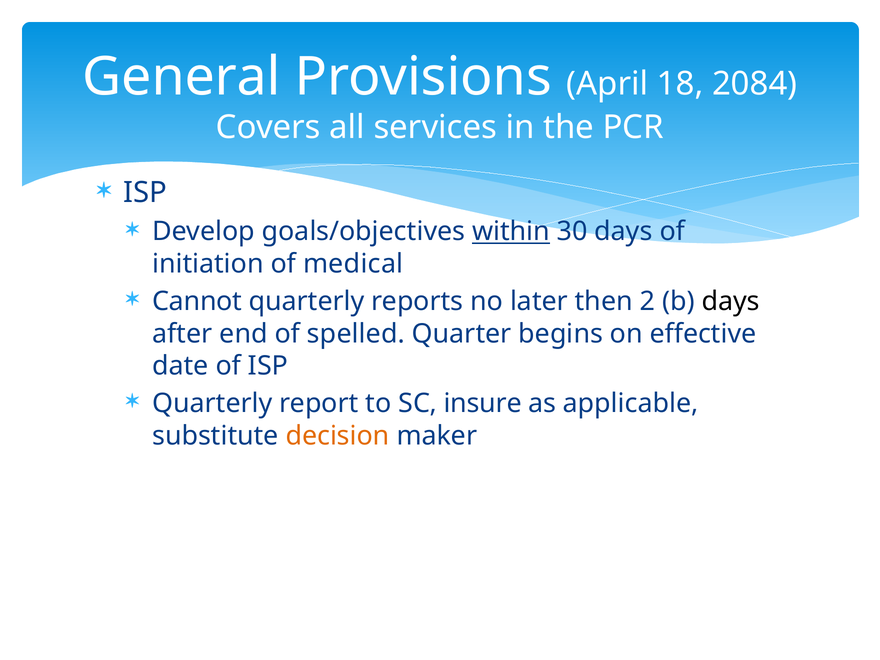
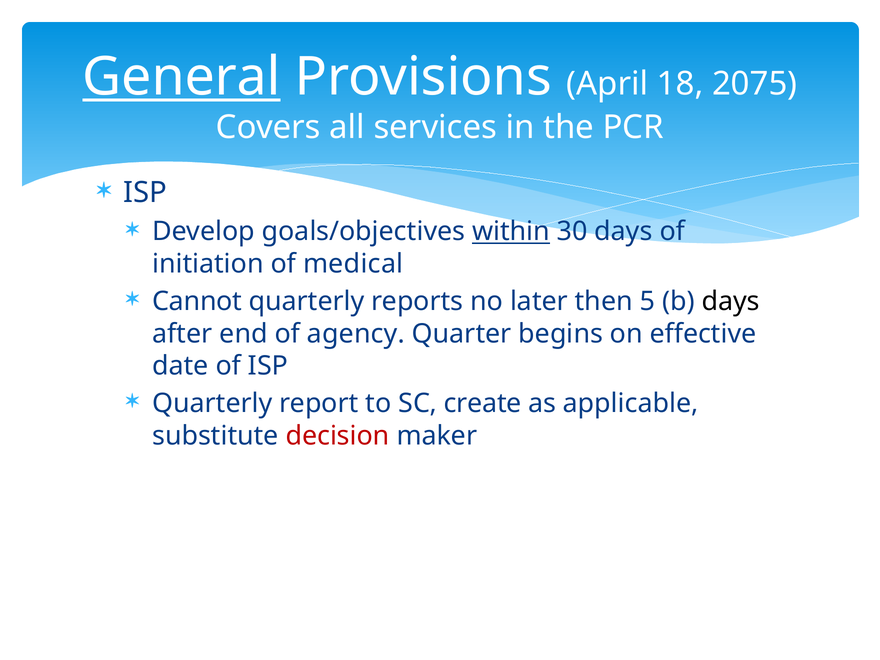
General underline: none -> present (182, 77)
2084: 2084 -> 2075 (755, 84)
2: 2 -> 5 (647, 301)
spelled: spelled -> agency (356, 334)
insure: insure -> create (483, 403)
decision colour: orange -> red (338, 436)
